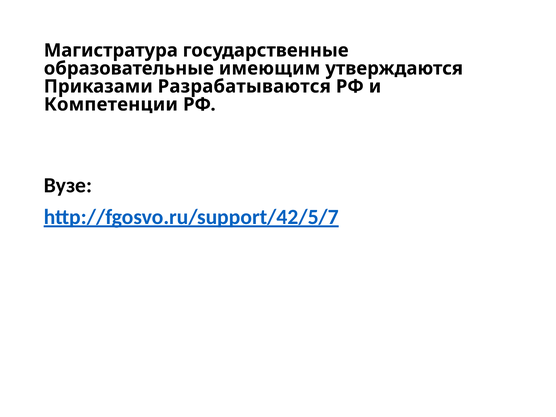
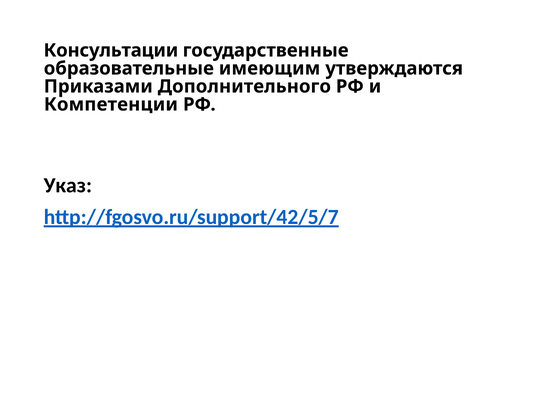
Магистратура: Магистратура -> Консультации (111, 50)
Разрабатываются: Разрабатываются -> Дополнительного (244, 86)
Вузе: Вузе -> Указ (68, 185)
